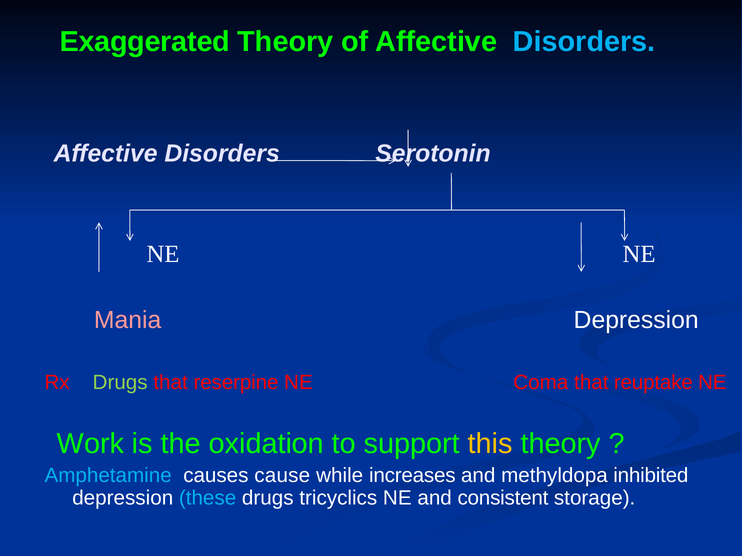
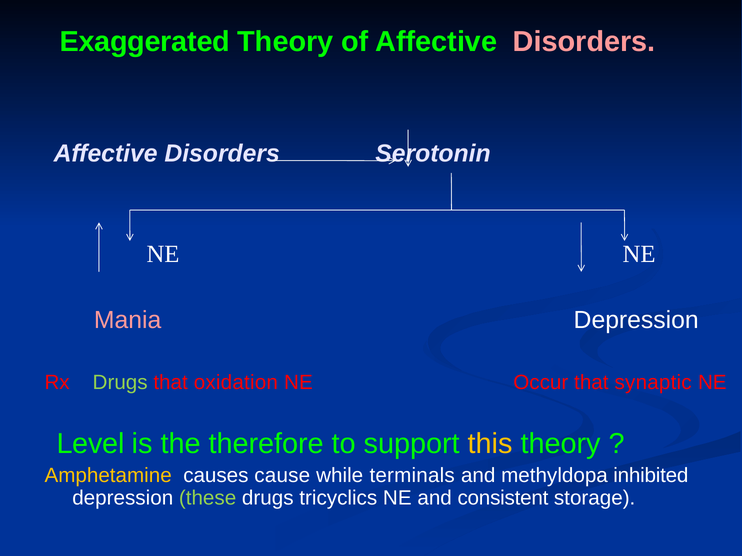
Disorders colour: light blue -> pink (584, 42)
reserpine: reserpine -> oxidation (236, 383)
Coma: Coma -> Occur (541, 383)
reuptake: reuptake -> synaptic (653, 383)
Work: Work -> Level (91, 444)
oxidation: oxidation -> therefore (266, 444)
Amphetamine colour: light blue -> yellow (108, 476)
increases: increases -> terminals (412, 476)
these colour: light blue -> light green (208, 498)
